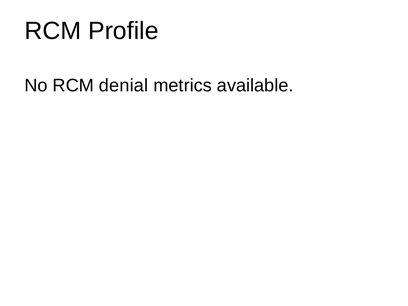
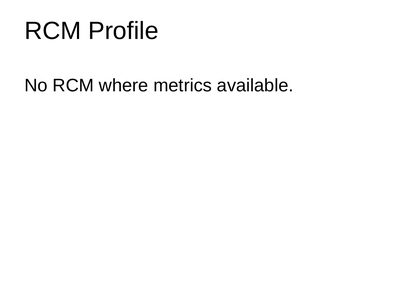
denial: denial -> where (124, 86)
